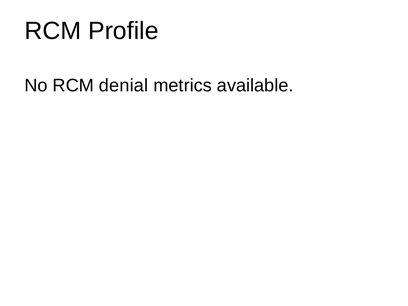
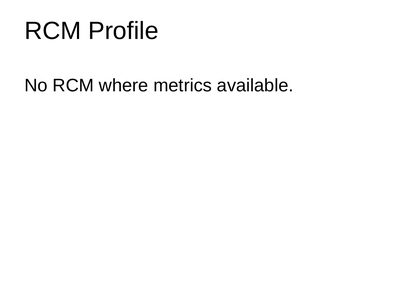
denial: denial -> where (124, 86)
